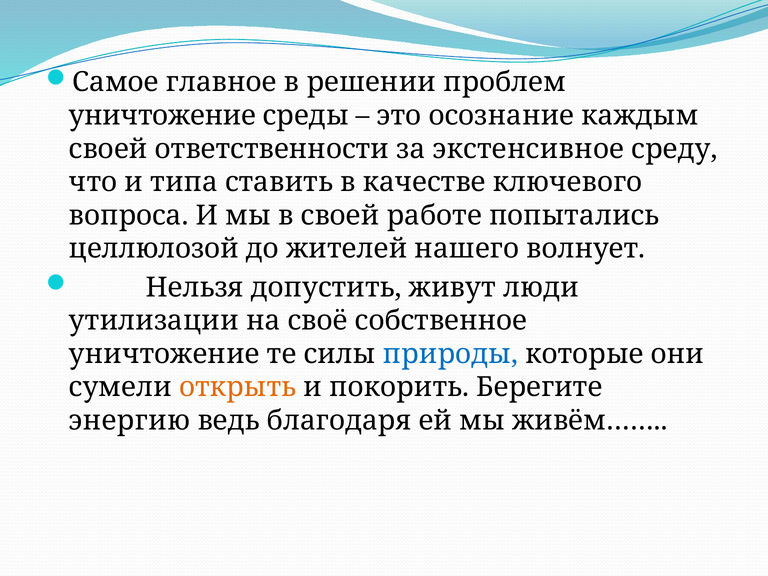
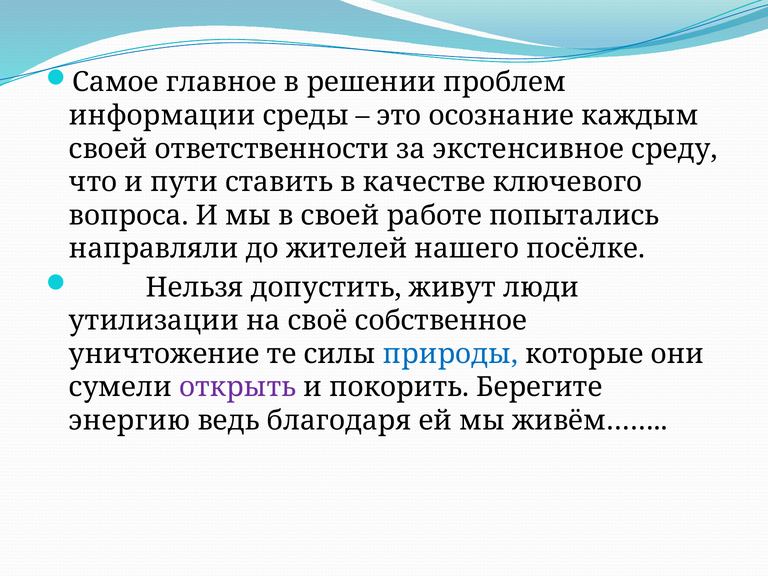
уничтожение: уничтожение -> информации (162, 116)
типа: типа -> пути (184, 182)
целлюлозой: целлюлозой -> направляли (154, 249)
волнует: волнует -> посёлке (586, 249)
открыть colour: orange -> purple (238, 387)
